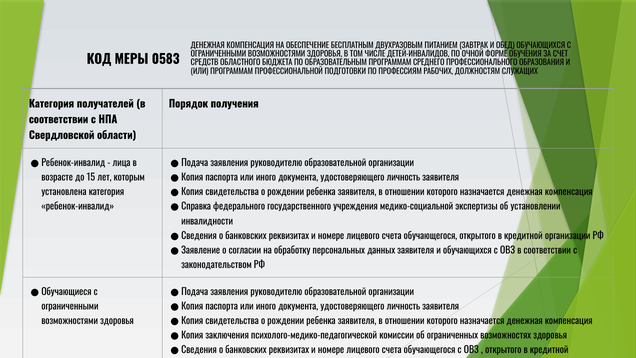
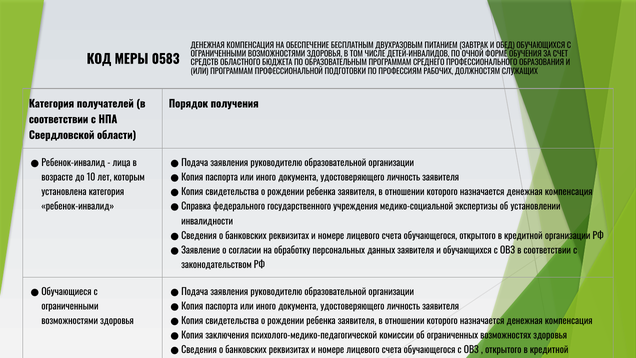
15: 15 -> 10 (91, 178)
